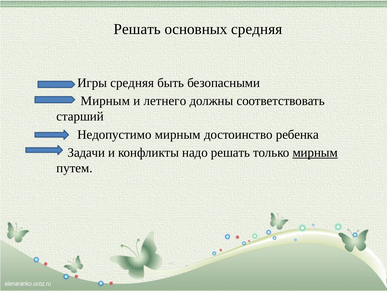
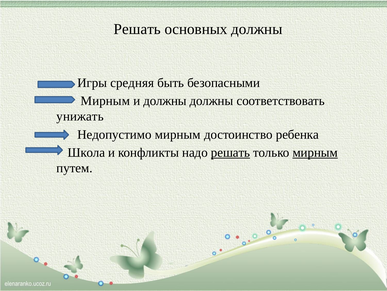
основных средняя: средняя -> должны (257, 29)
и летнего: летнего -> должны (165, 101)
старший: старший -> унижать (80, 116)
Задачи: Задачи -> Школа (86, 152)
решать underline: none -> present (231, 152)
